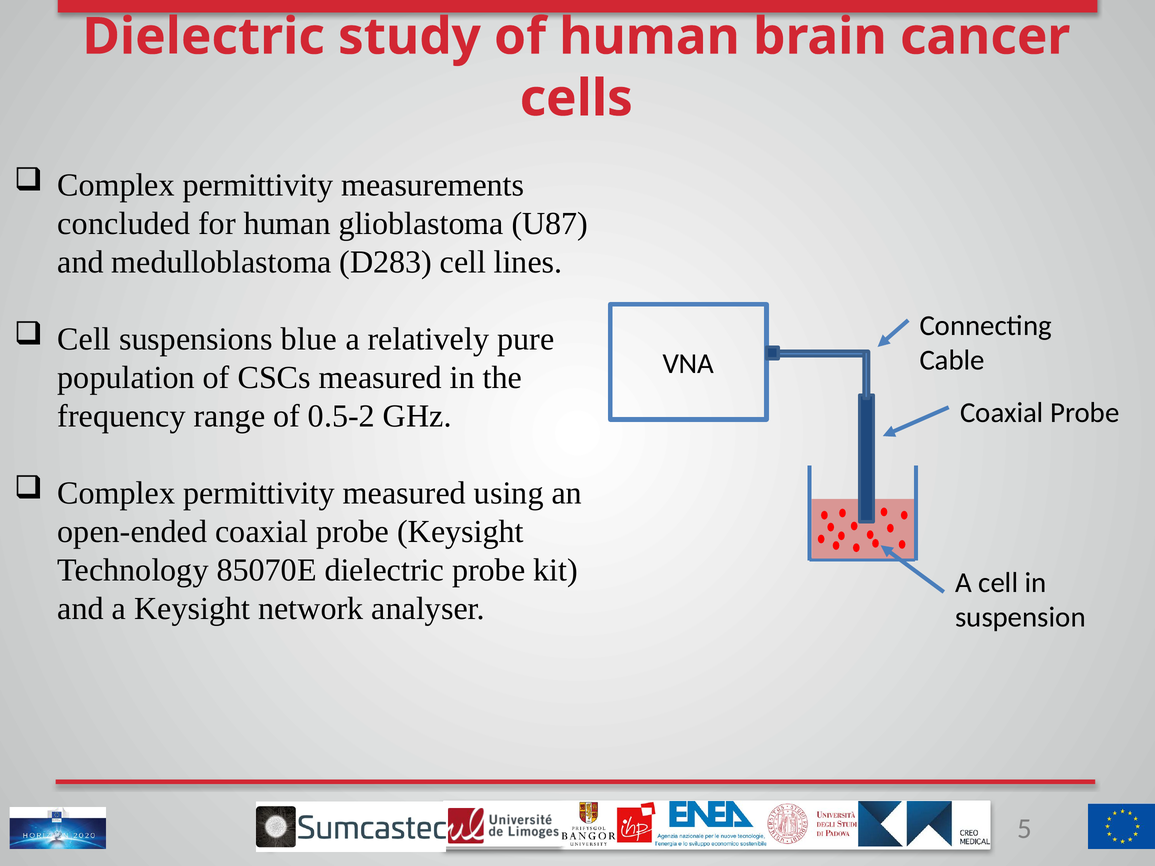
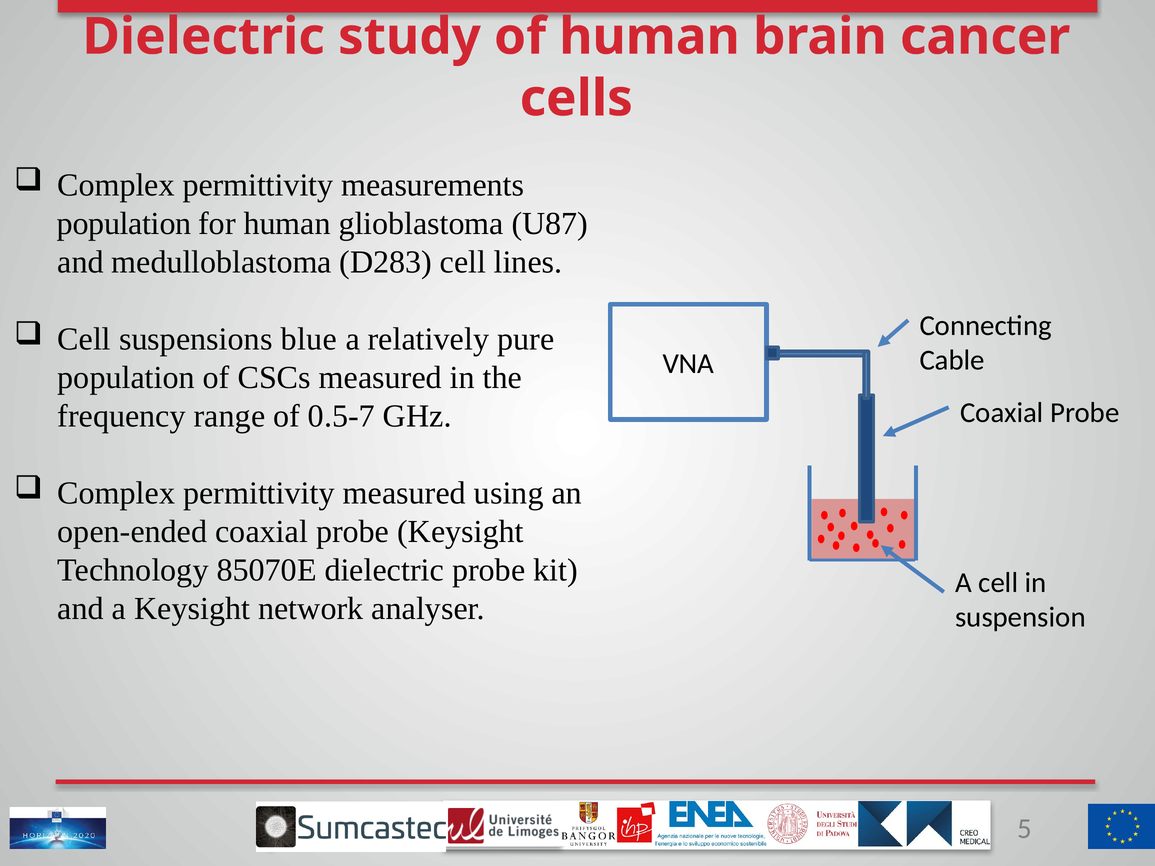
concluded: concluded -> population (124, 224)
0.5-2: 0.5-2 -> 0.5-7 (341, 416)
